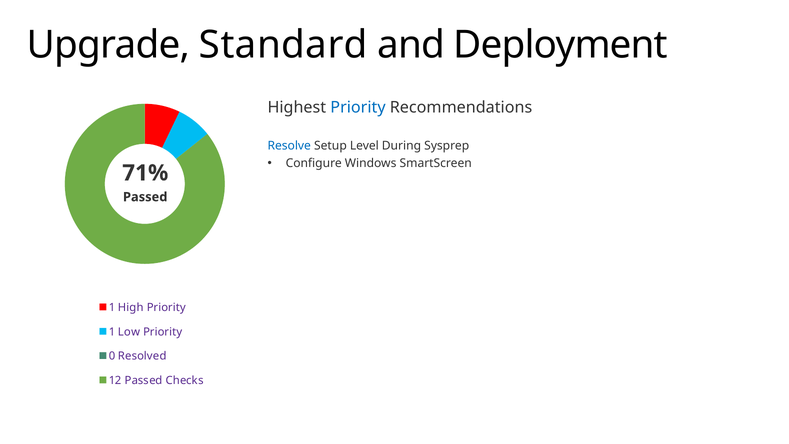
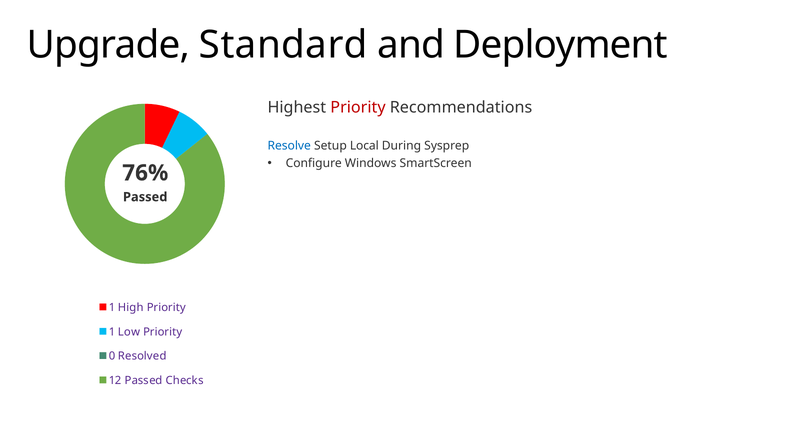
Priority colour: blue -> red (358, 108)
Level: Level -> Local (364, 146)
71%: 71% -> 76% (145, 173)
